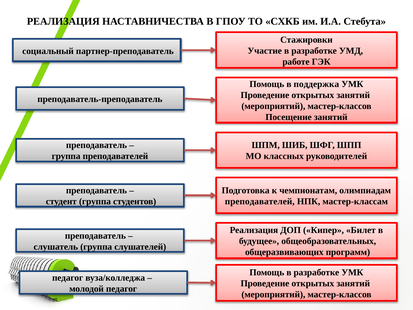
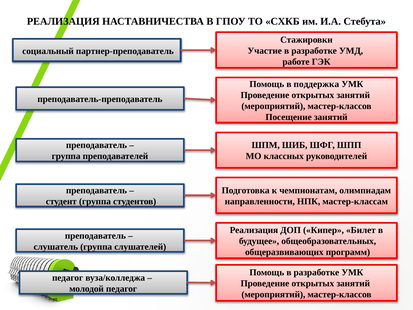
преподавателей: преподавателей -> направленности (260, 201)
